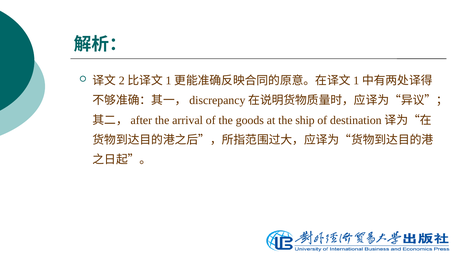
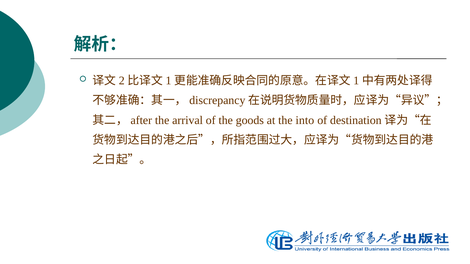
ship: ship -> into (305, 120)
